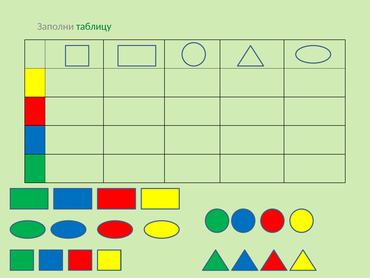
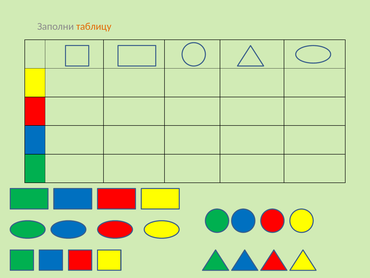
таблицу colour: green -> orange (94, 27)
